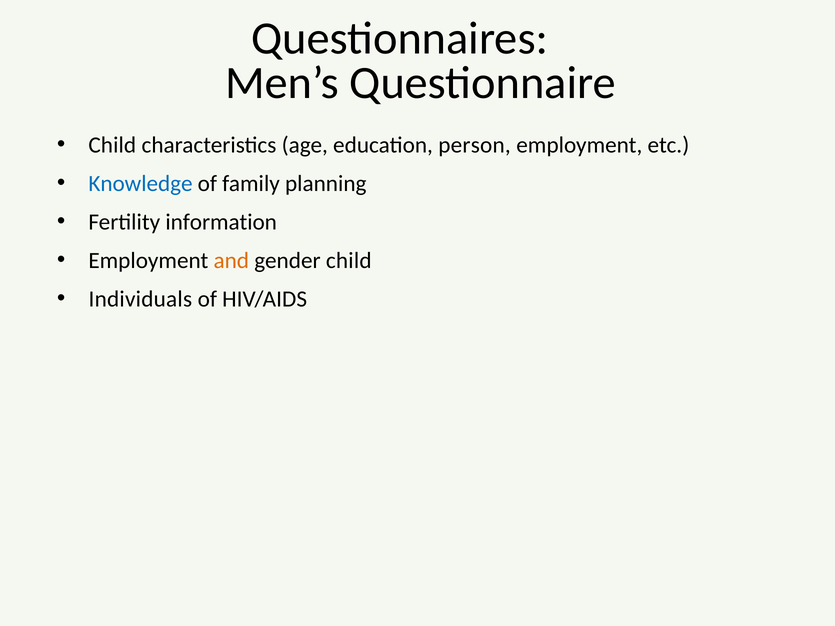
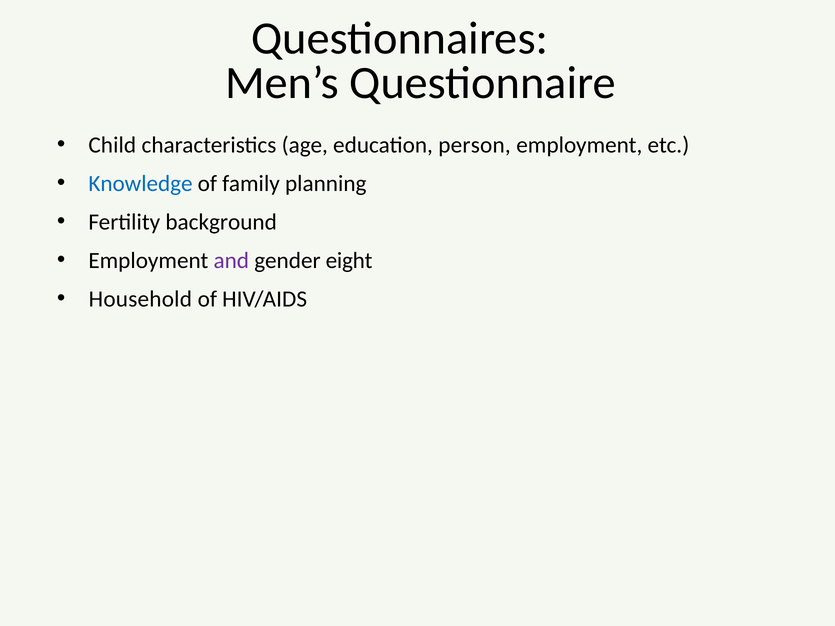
information: information -> background (221, 222)
and colour: orange -> purple (231, 261)
gender child: child -> eight (349, 261)
Individuals: Individuals -> Household (140, 299)
